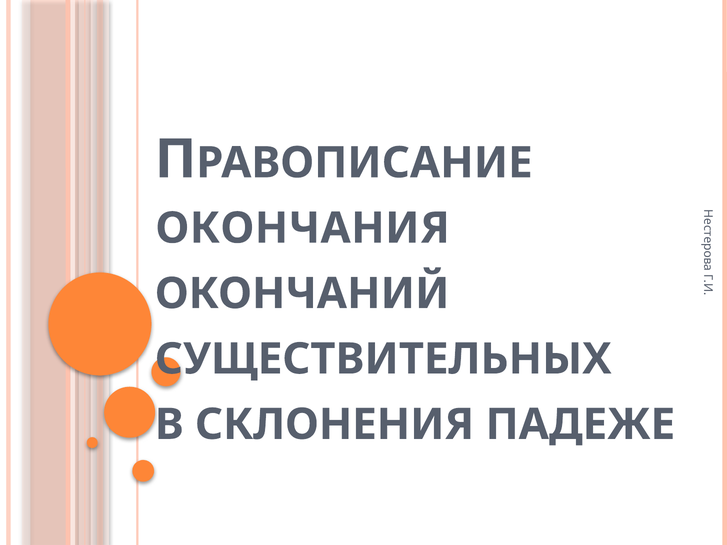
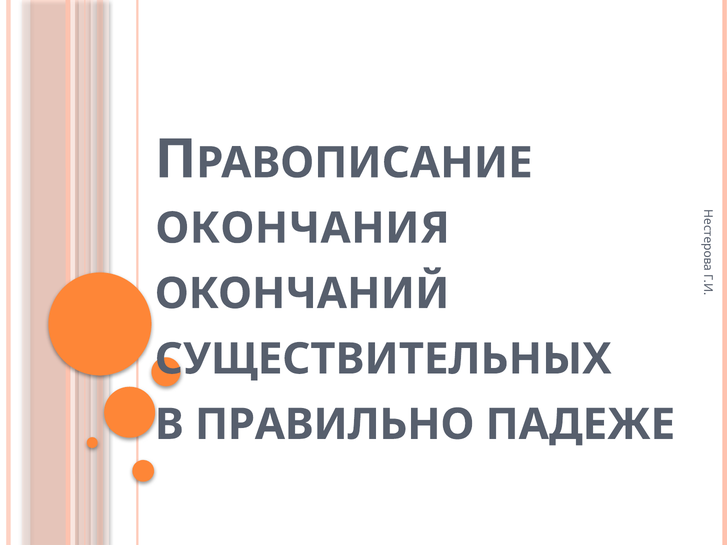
СКЛОНЕНИЯ: СКЛОНЕНИЯ -> ПРАВИЛЬНО (335, 425)
